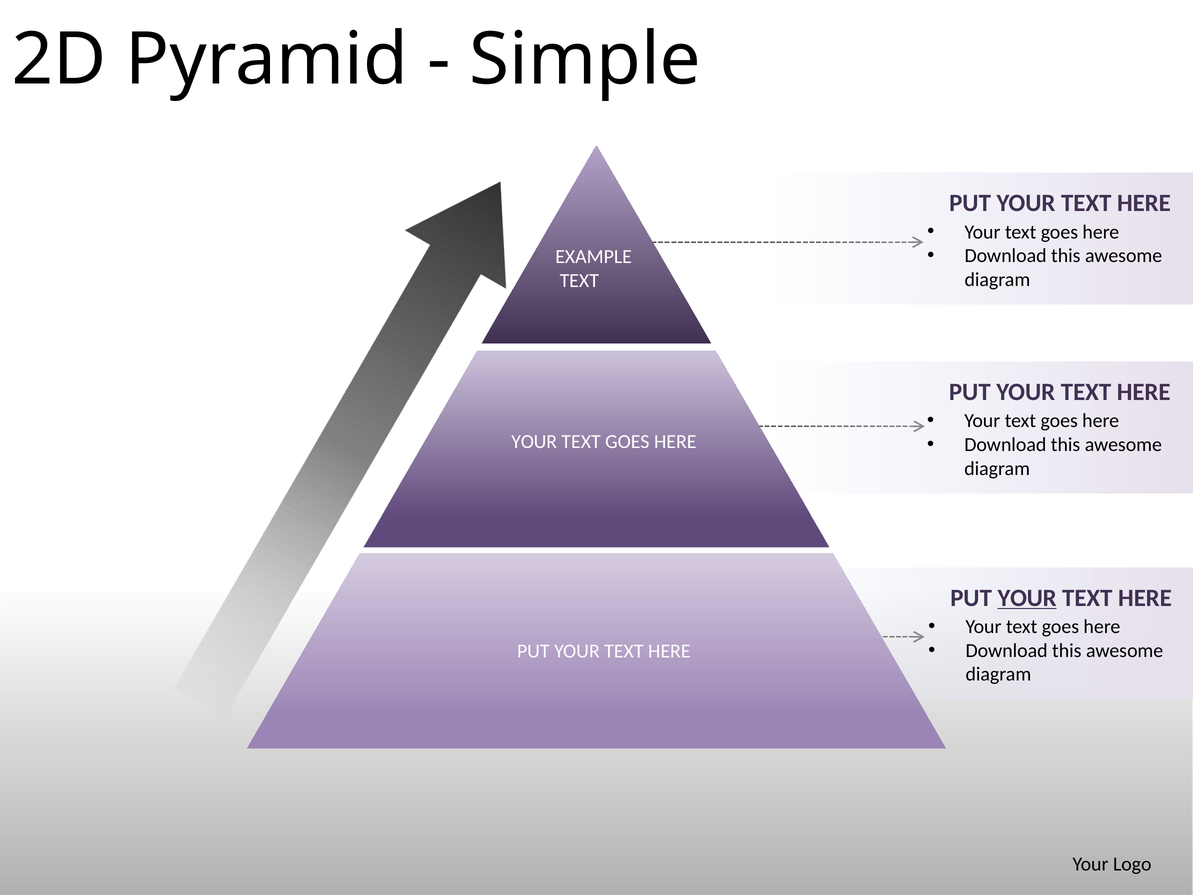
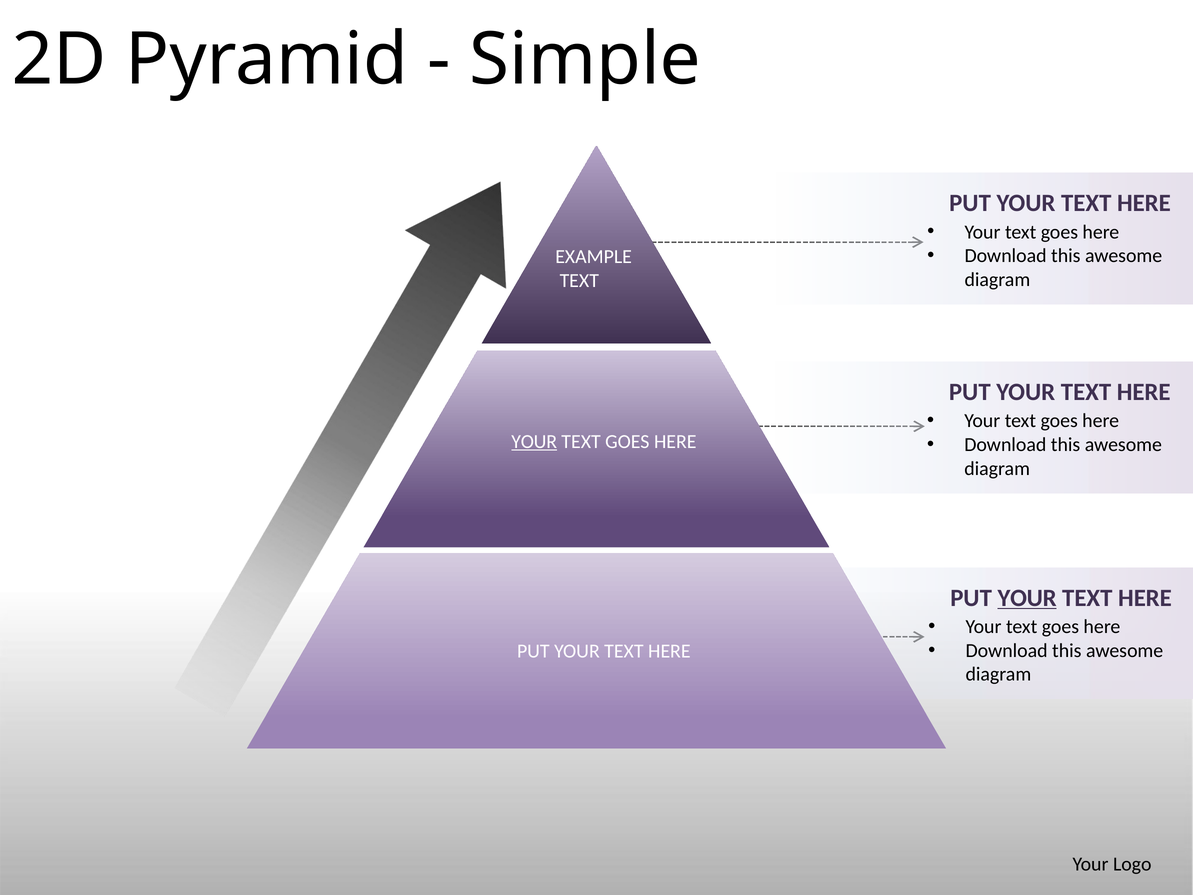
YOUR underline: none -> present (534, 441)
